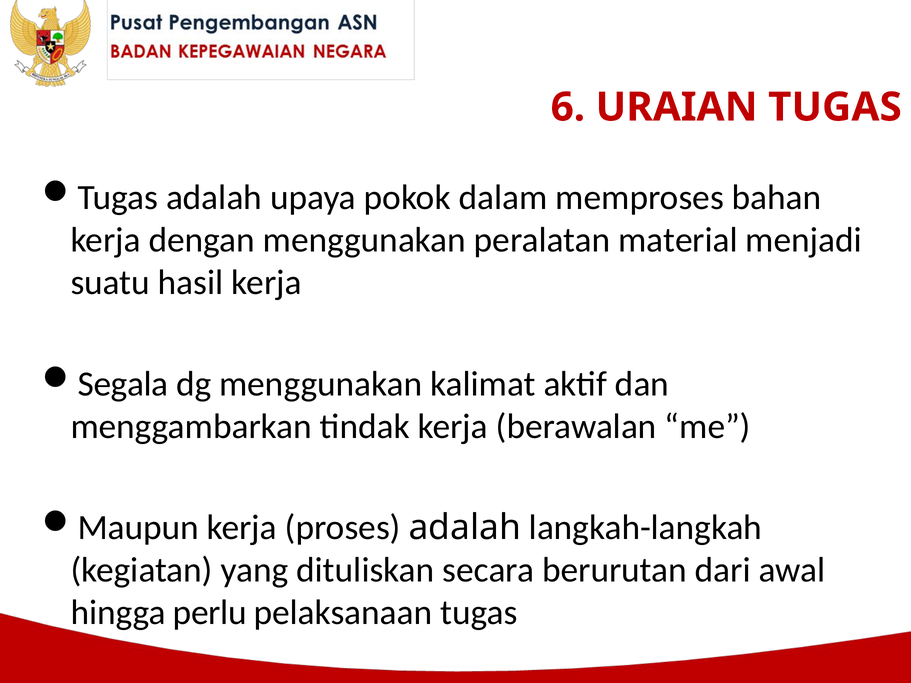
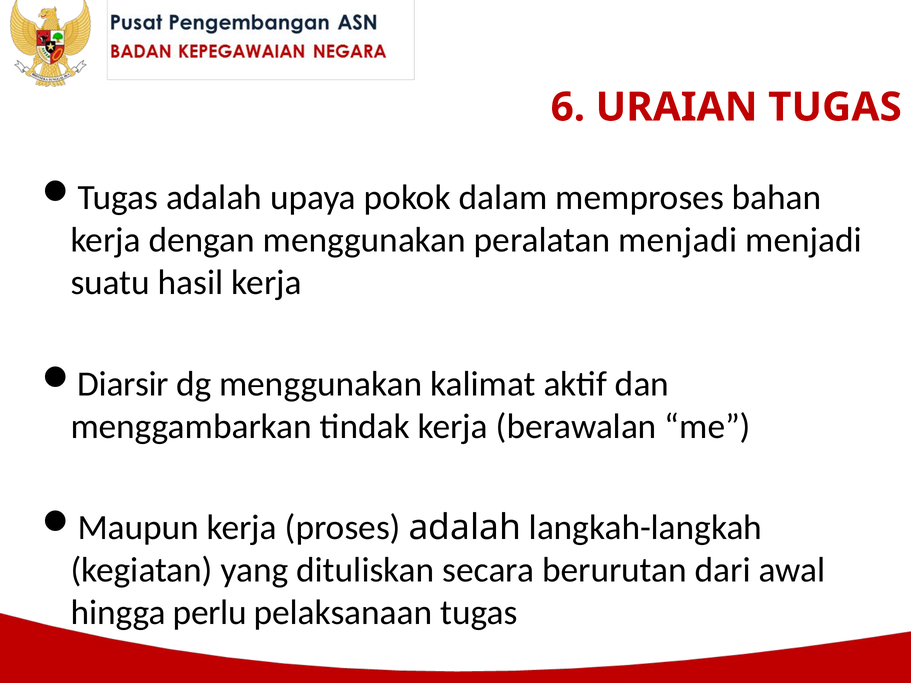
peralatan material: material -> menjadi (678, 240)
Segala: Segala -> Diarsir (123, 384)
